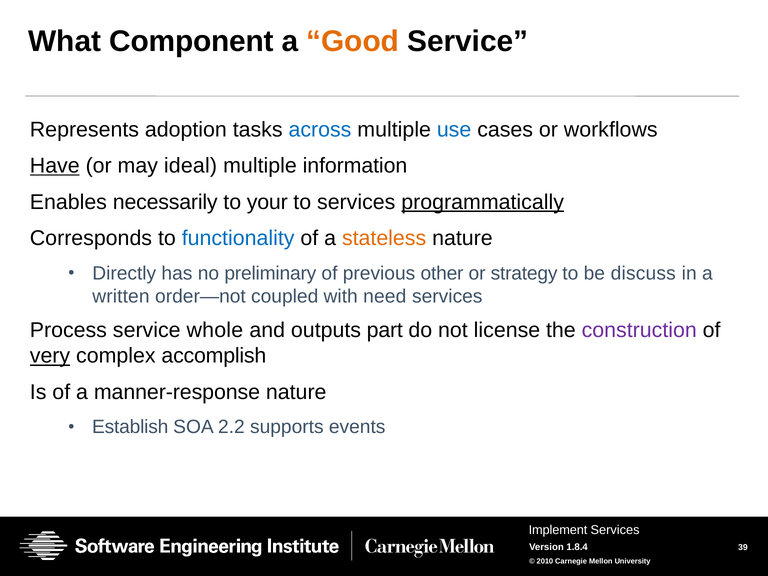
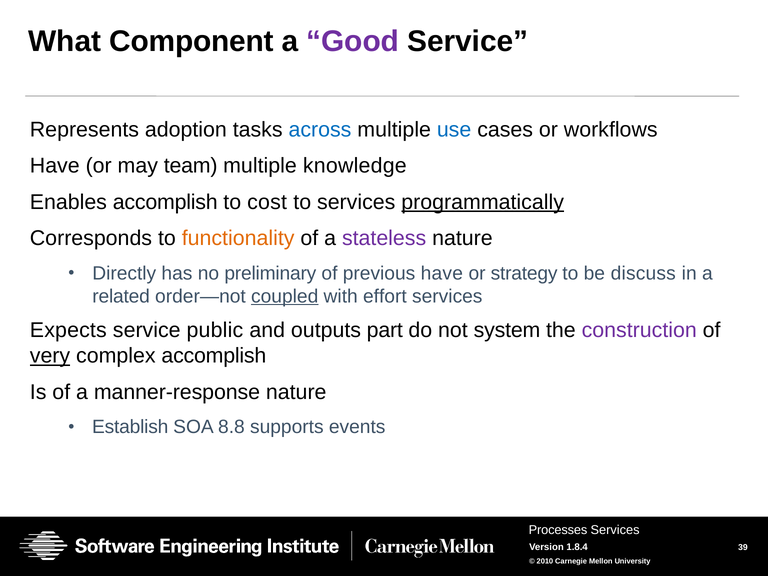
Good colour: orange -> purple (353, 42)
Have underline: present -> none (55, 166)
ideal: ideal -> team (191, 166)
information: information -> knowledge (355, 166)
Enables necessarily: necessarily -> accomplish (165, 202)
your: your -> cost (267, 202)
functionality colour: blue -> orange (238, 238)
stateless colour: orange -> purple (384, 238)
previous other: other -> have (442, 273)
written: written -> related (121, 296)
coupled underline: none -> present (285, 296)
need: need -> effort (385, 296)
Process: Process -> Expects (68, 330)
whole: whole -> public (215, 330)
license: license -> system (507, 330)
2.2: 2.2 -> 8.8 (231, 427)
Implement: Implement -> Processes (558, 530)
